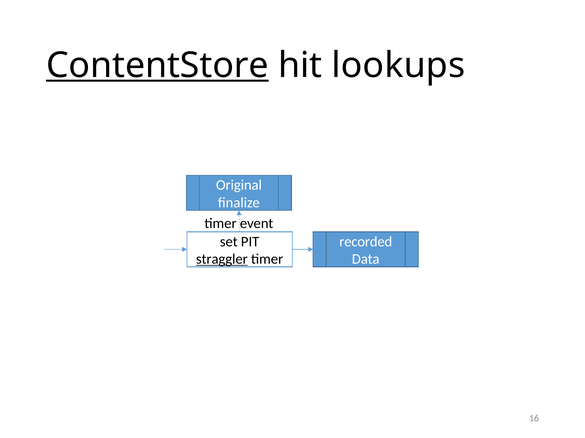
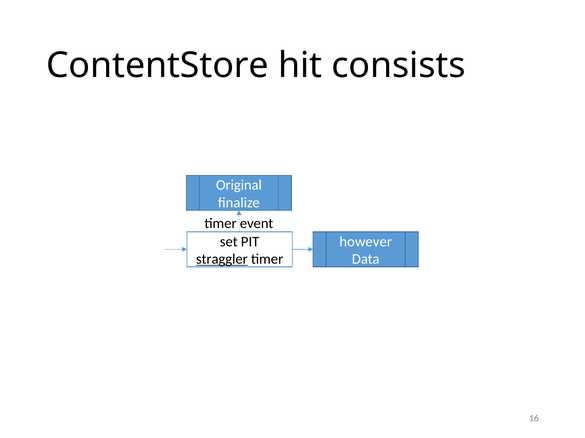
ContentStore underline: present -> none (157, 66)
lookups: lookups -> consists (398, 66)
recorded: recorded -> however (366, 242)
